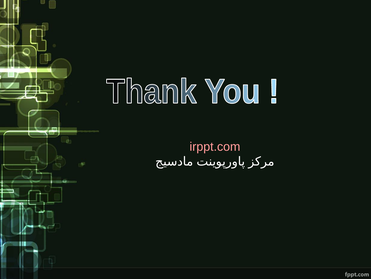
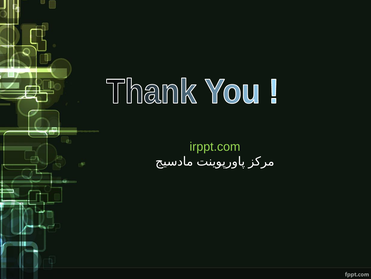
irppt.com colour: pink -> light green (215, 146)
